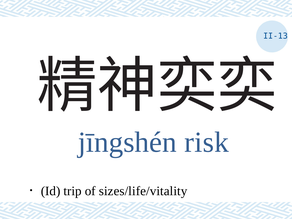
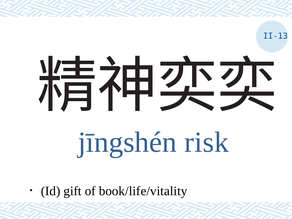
trip: trip -> gift (73, 191)
sizes/life/vitality: sizes/life/vitality -> book/life/vitality (143, 191)
